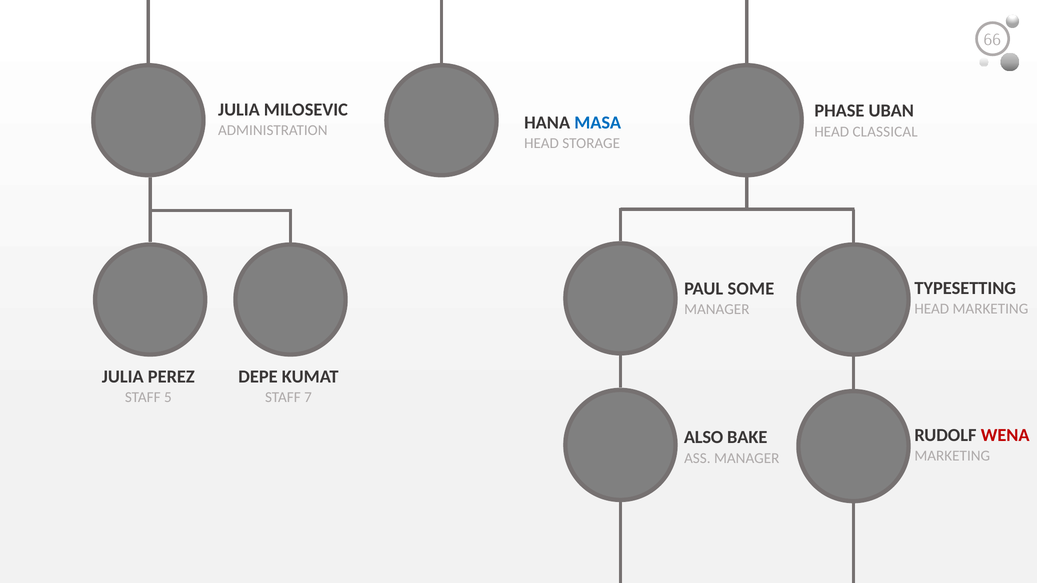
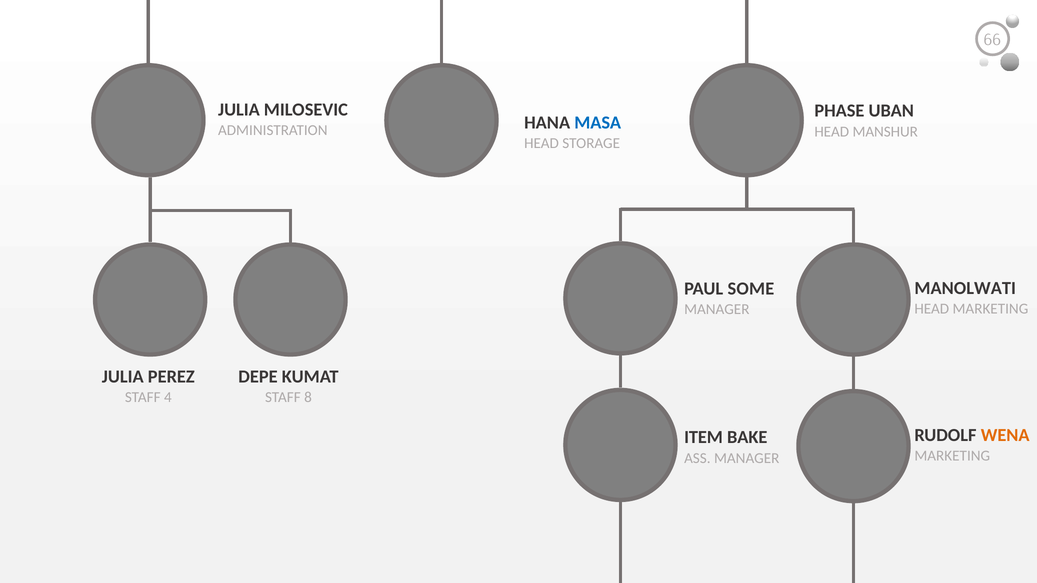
CLASSICAL: CLASSICAL -> MANSHUR (885, 132)
TYPESETTING: TYPESETTING -> MANOLWATI (965, 288)
5: 5 -> 4 (168, 397)
7: 7 -> 8 (308, 397)
WENA colour: red -> orange (1005, 435)
ALSO: ALSO -> ITEM (704, 438)
